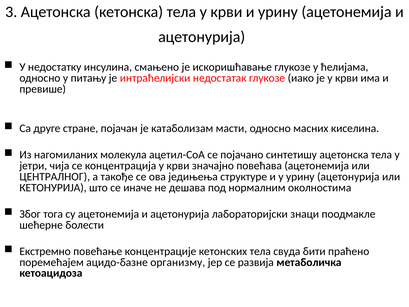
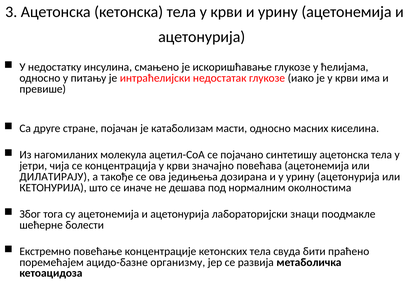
ЦЕНТРАЛНОГ: ЦЕНТРАЛНОГ -> ДИЛАТИРАЈУ (55, 177)
структуре: структуре -> дозирана (244, 177)
